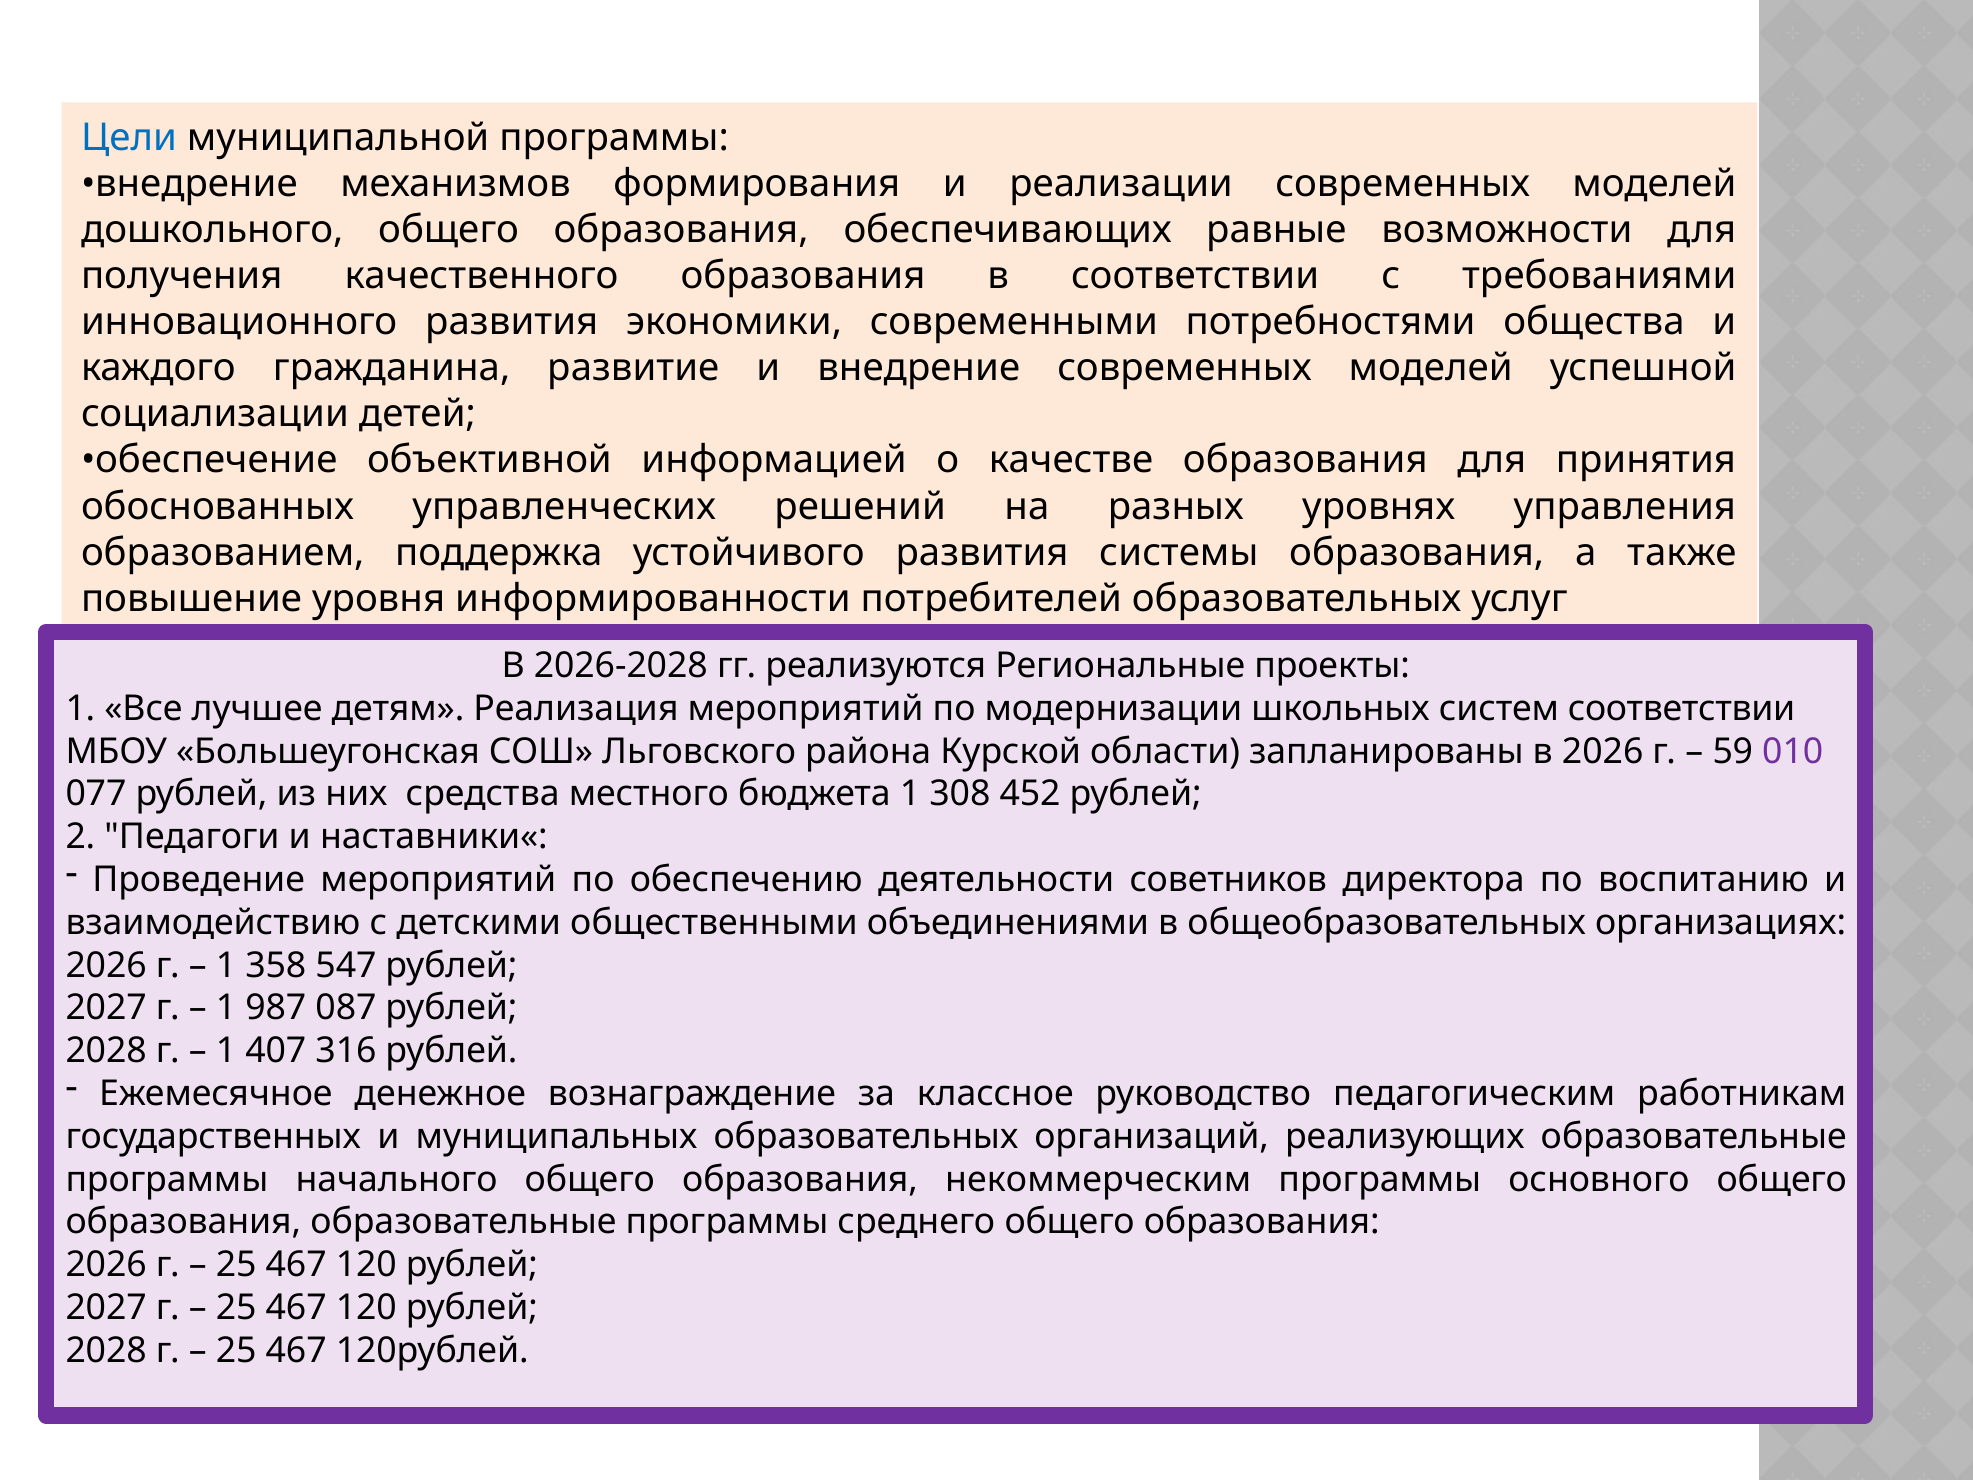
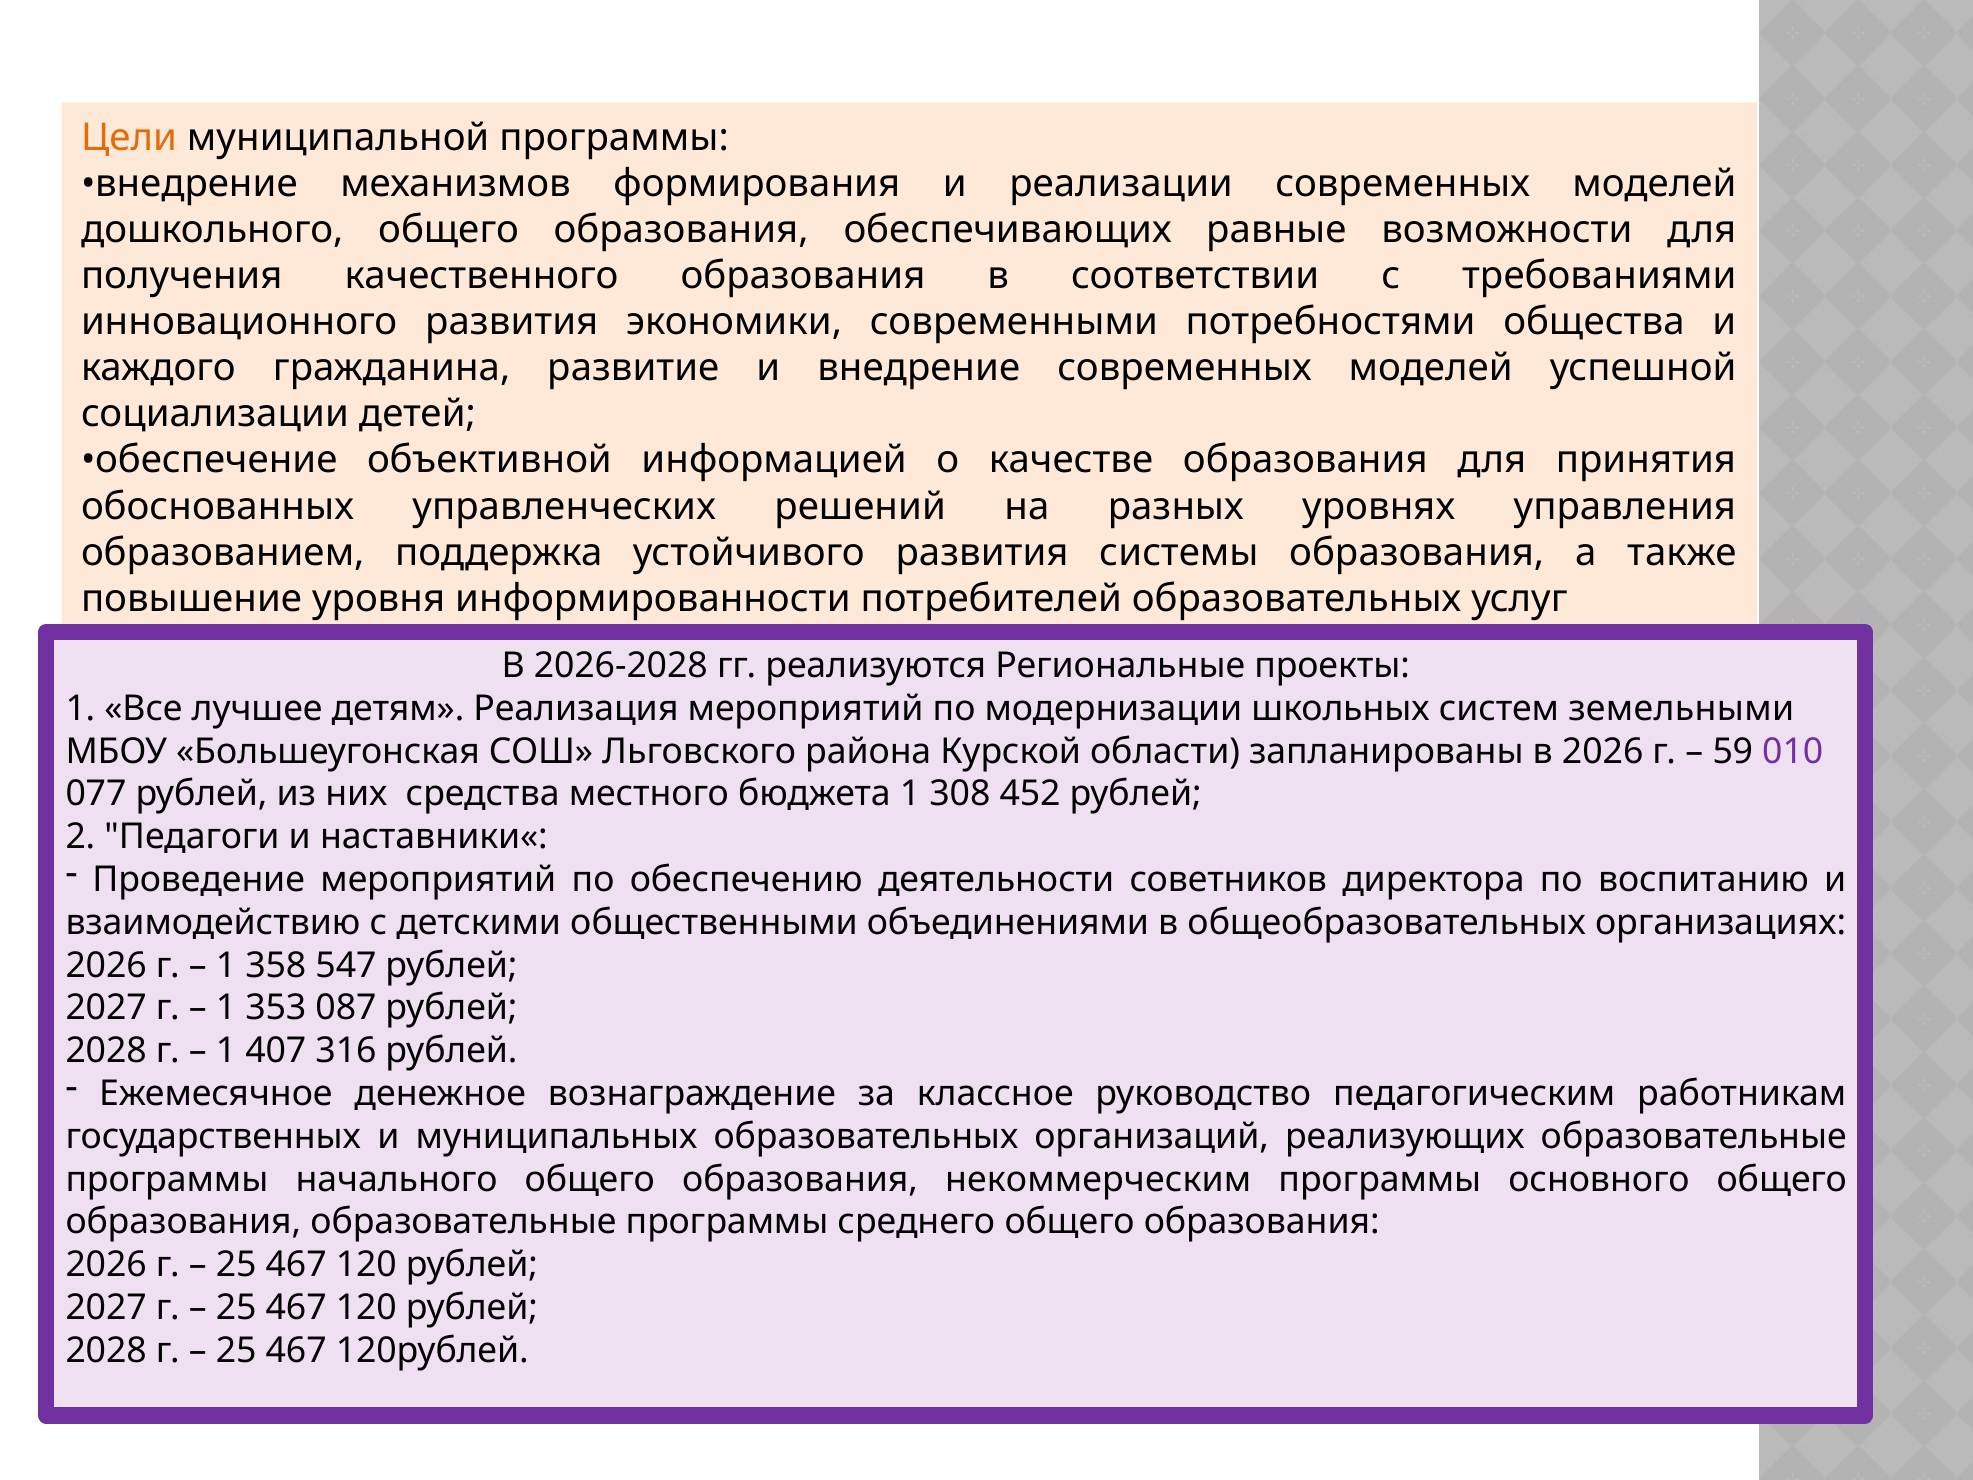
Цели colour: blue -> orange (129, 138)
систем соответствии: соответствии -> земельными (1681, 708)
987: 987 -> 353 (276, 1008)
